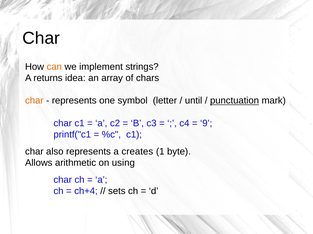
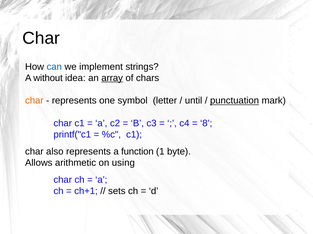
can colour: orange -> blue (54, 67)
returns: returns -> without (48, 78)
array underline: none -> present (112, 78)
9: 9 -> 8 (206, 124)
creates: creates -> function (137, 152)
ch+4: ch+4 -> ch+1 (86, 192)
